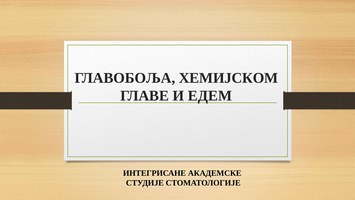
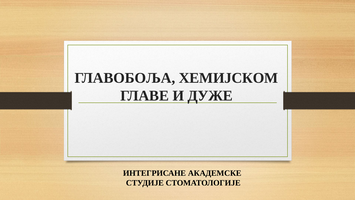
ЕДЕМ: ЕДЕМ -> ДУЖЕ (210, 96)
